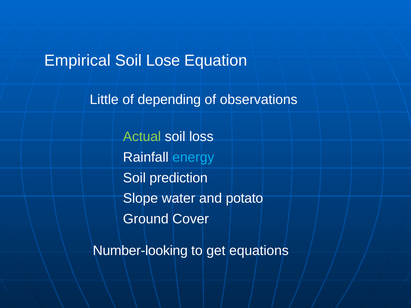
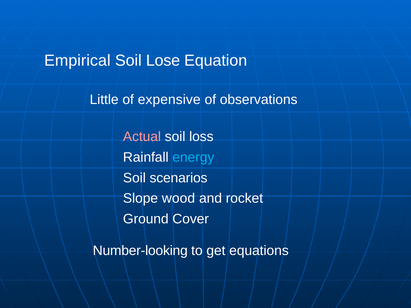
depending: depending -> expensive (169, 100)
Actual colour: light green -> pink (142, 137)
prediction: prediction -> scenarios (179, 178)
water: water -> wood (178, 199)
potato: potato -> rocket (244, 199)
